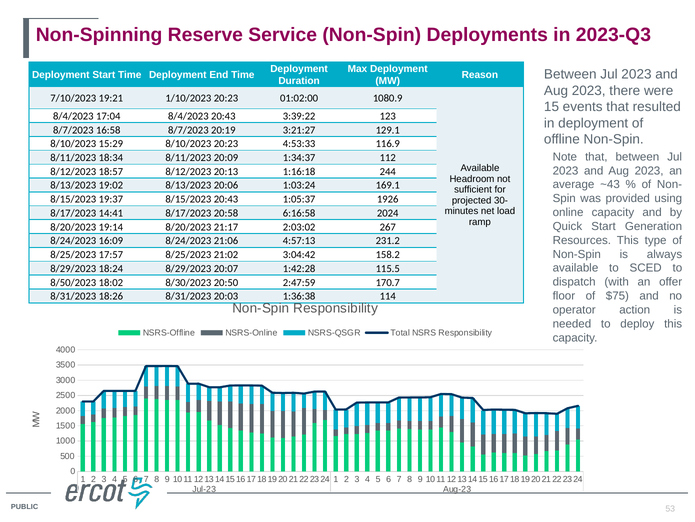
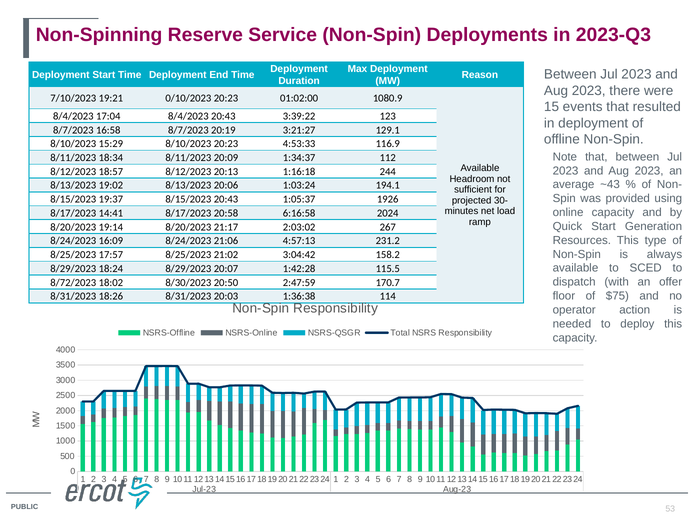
1/10/2023: 1/10/2023 -> 0/10/2023 (188, 98)
169.1: 169.1 -> 194.1 (388, 185)
8/50/2023: 8/50/2023 -> 8/72/2023 (73, 282)
